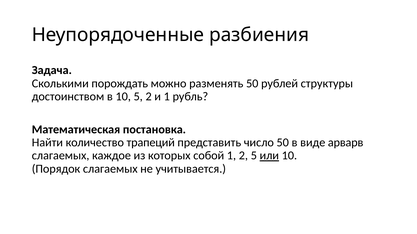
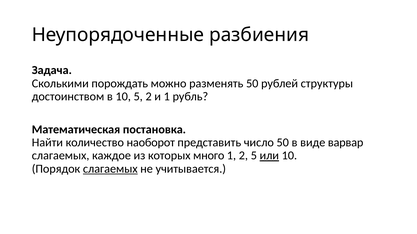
трапеций: трапеций -> наоборот (151, 143)
арварв: арварв -> варвар (346, 143)
собой: собой -> много (209, 156)
слагаемых underline: none -> present (110, 169)
